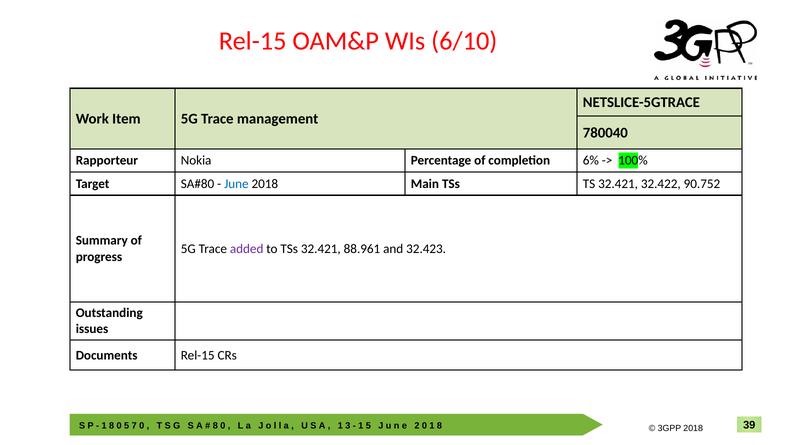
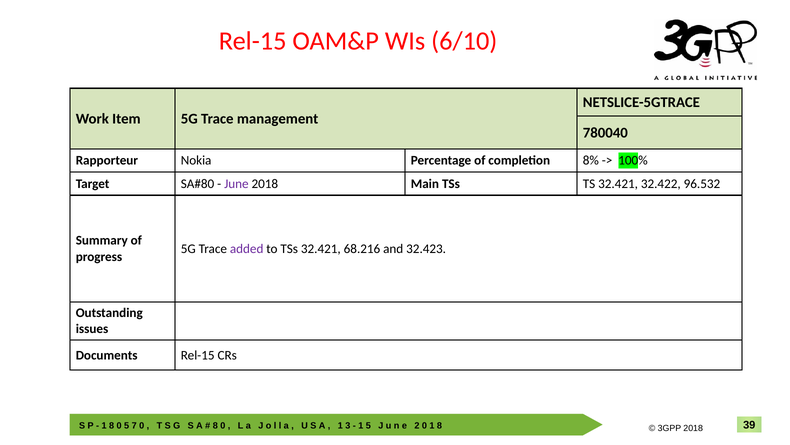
6%: 6% -> 8% (591, 160)
June colour: blue -> purple (236, 184)
90.752: 90.752 -> 96.532 (702, 184)
88.961: 88.961 -> 68.216 (362, 248)
